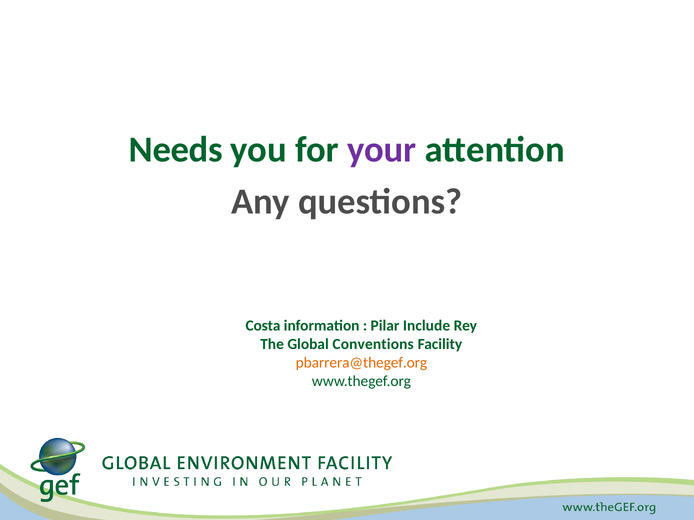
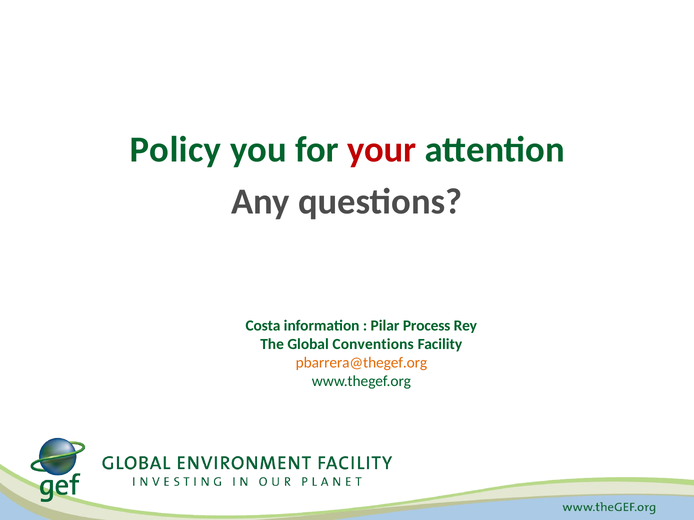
Needs: Needs -> Policy (175, 150)
your colour: purple -> red (382, 150)
Include: Include -> Process (427, 326)
